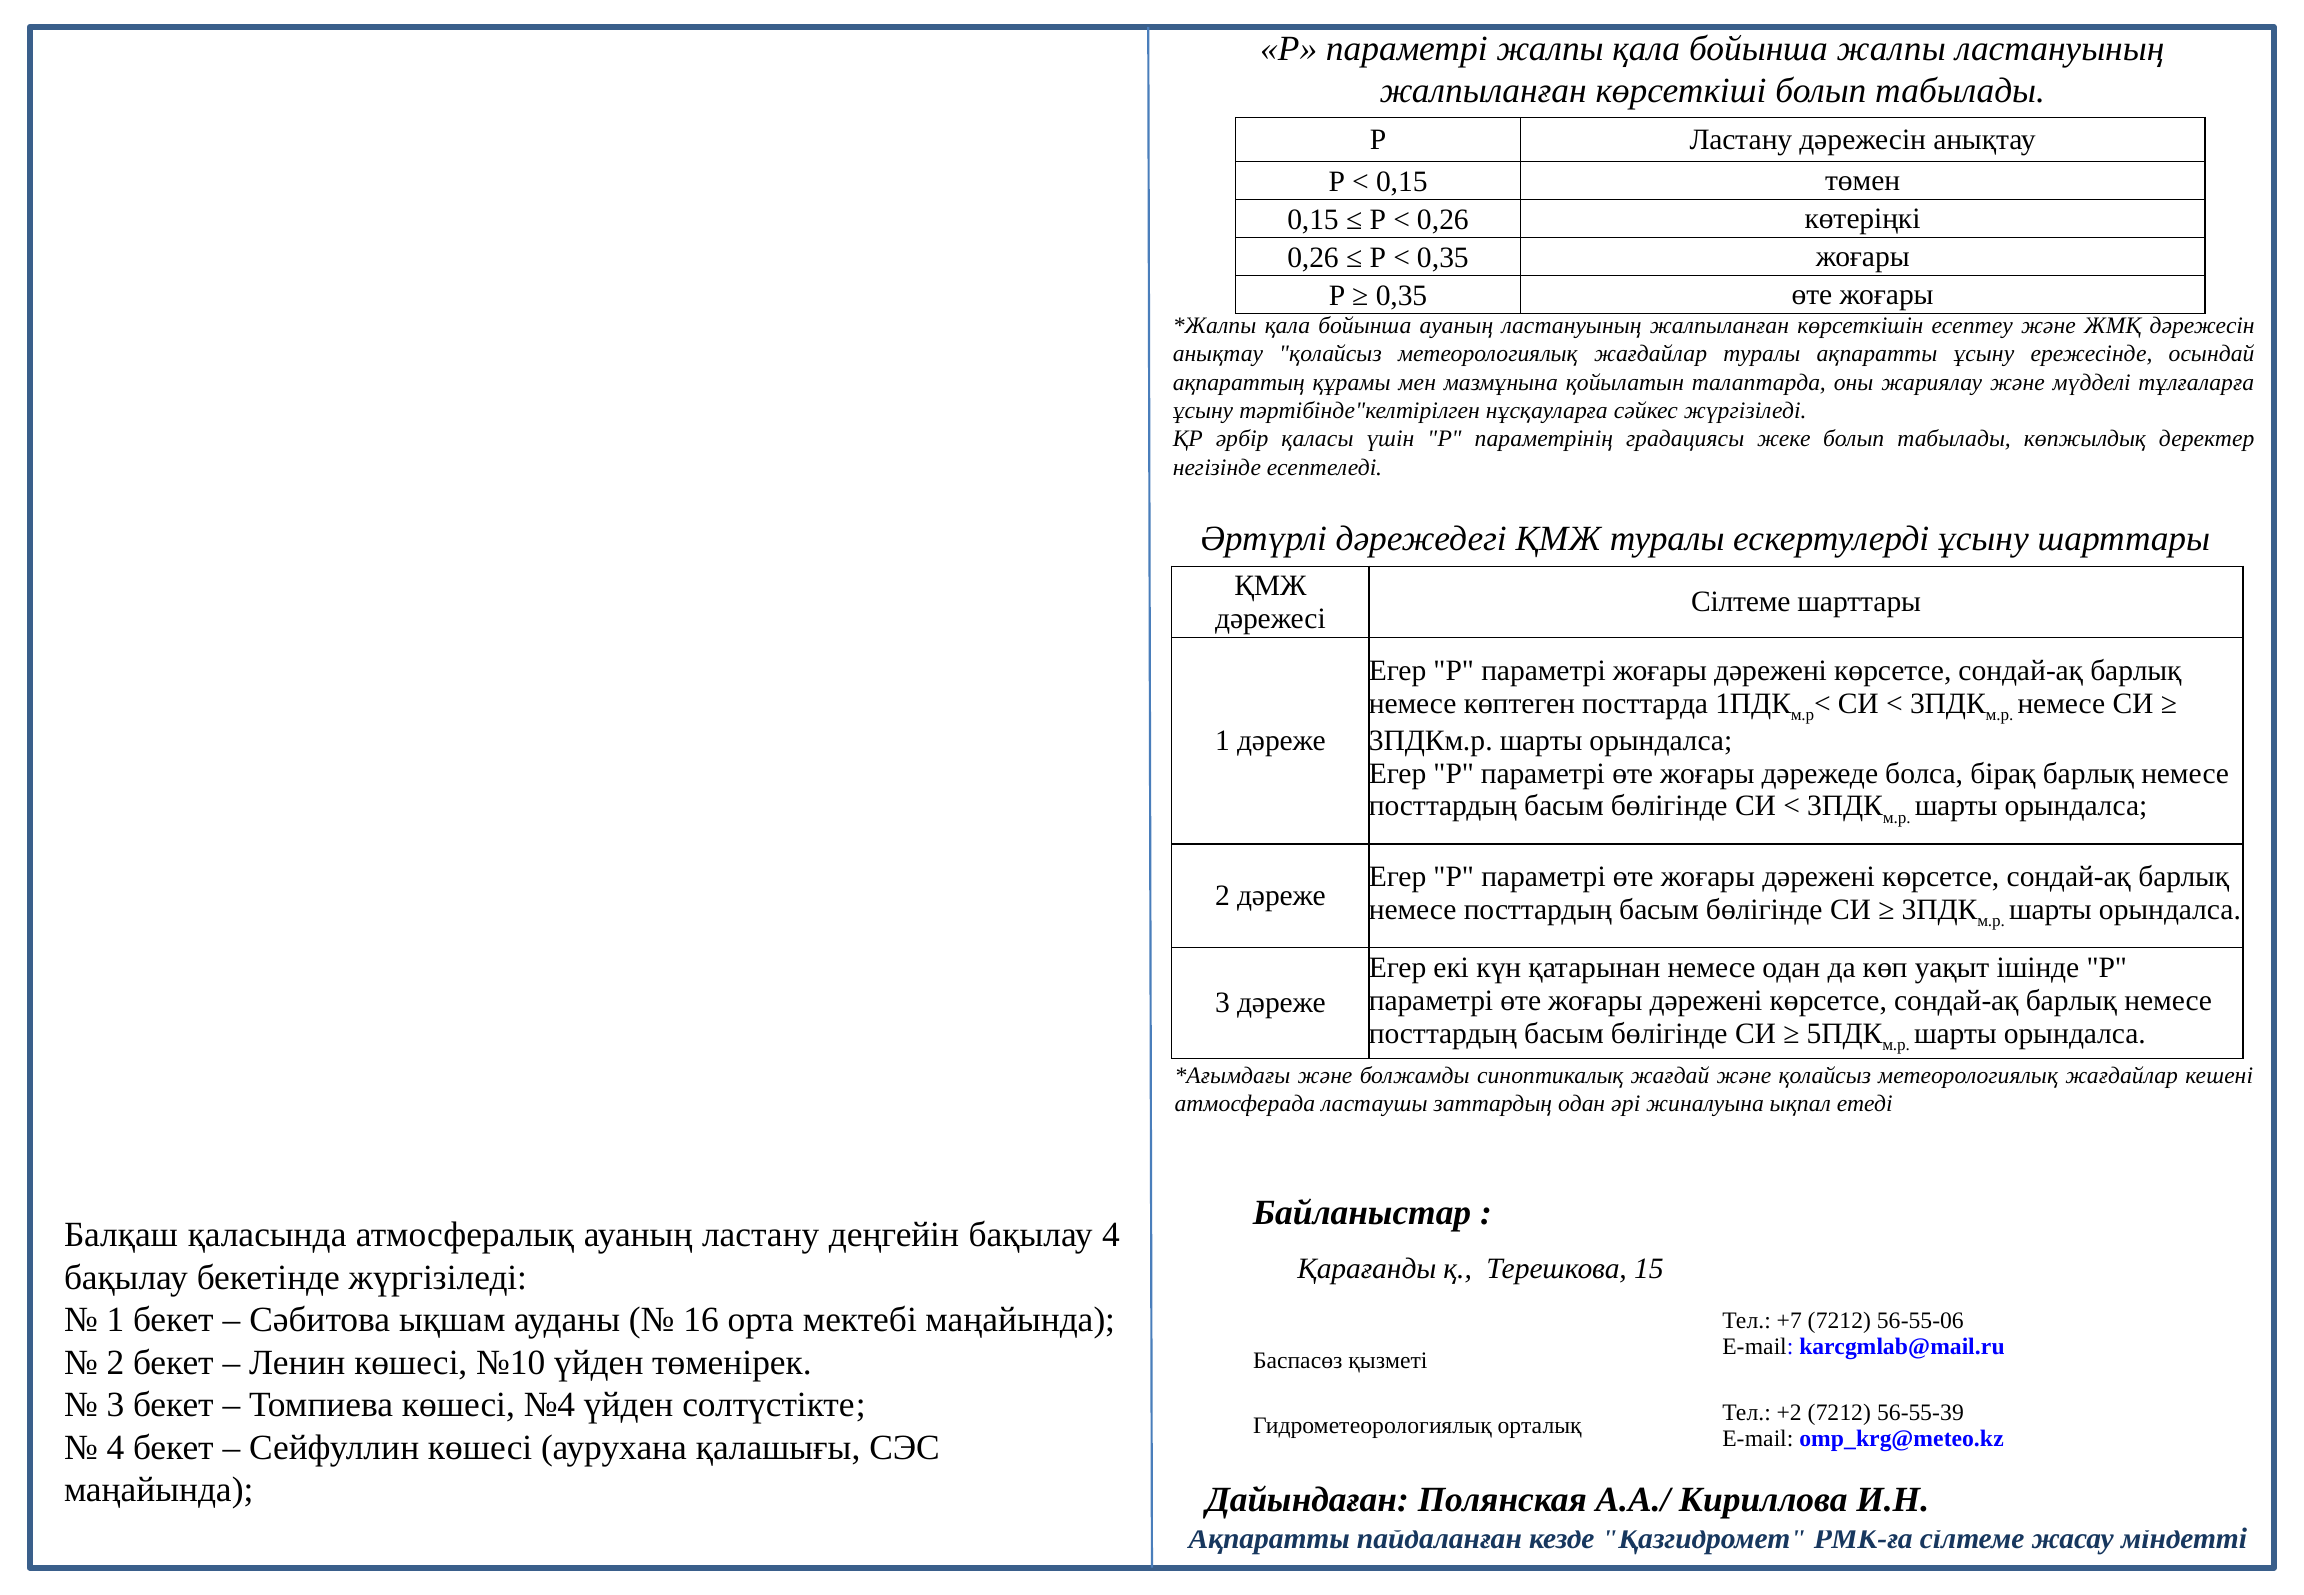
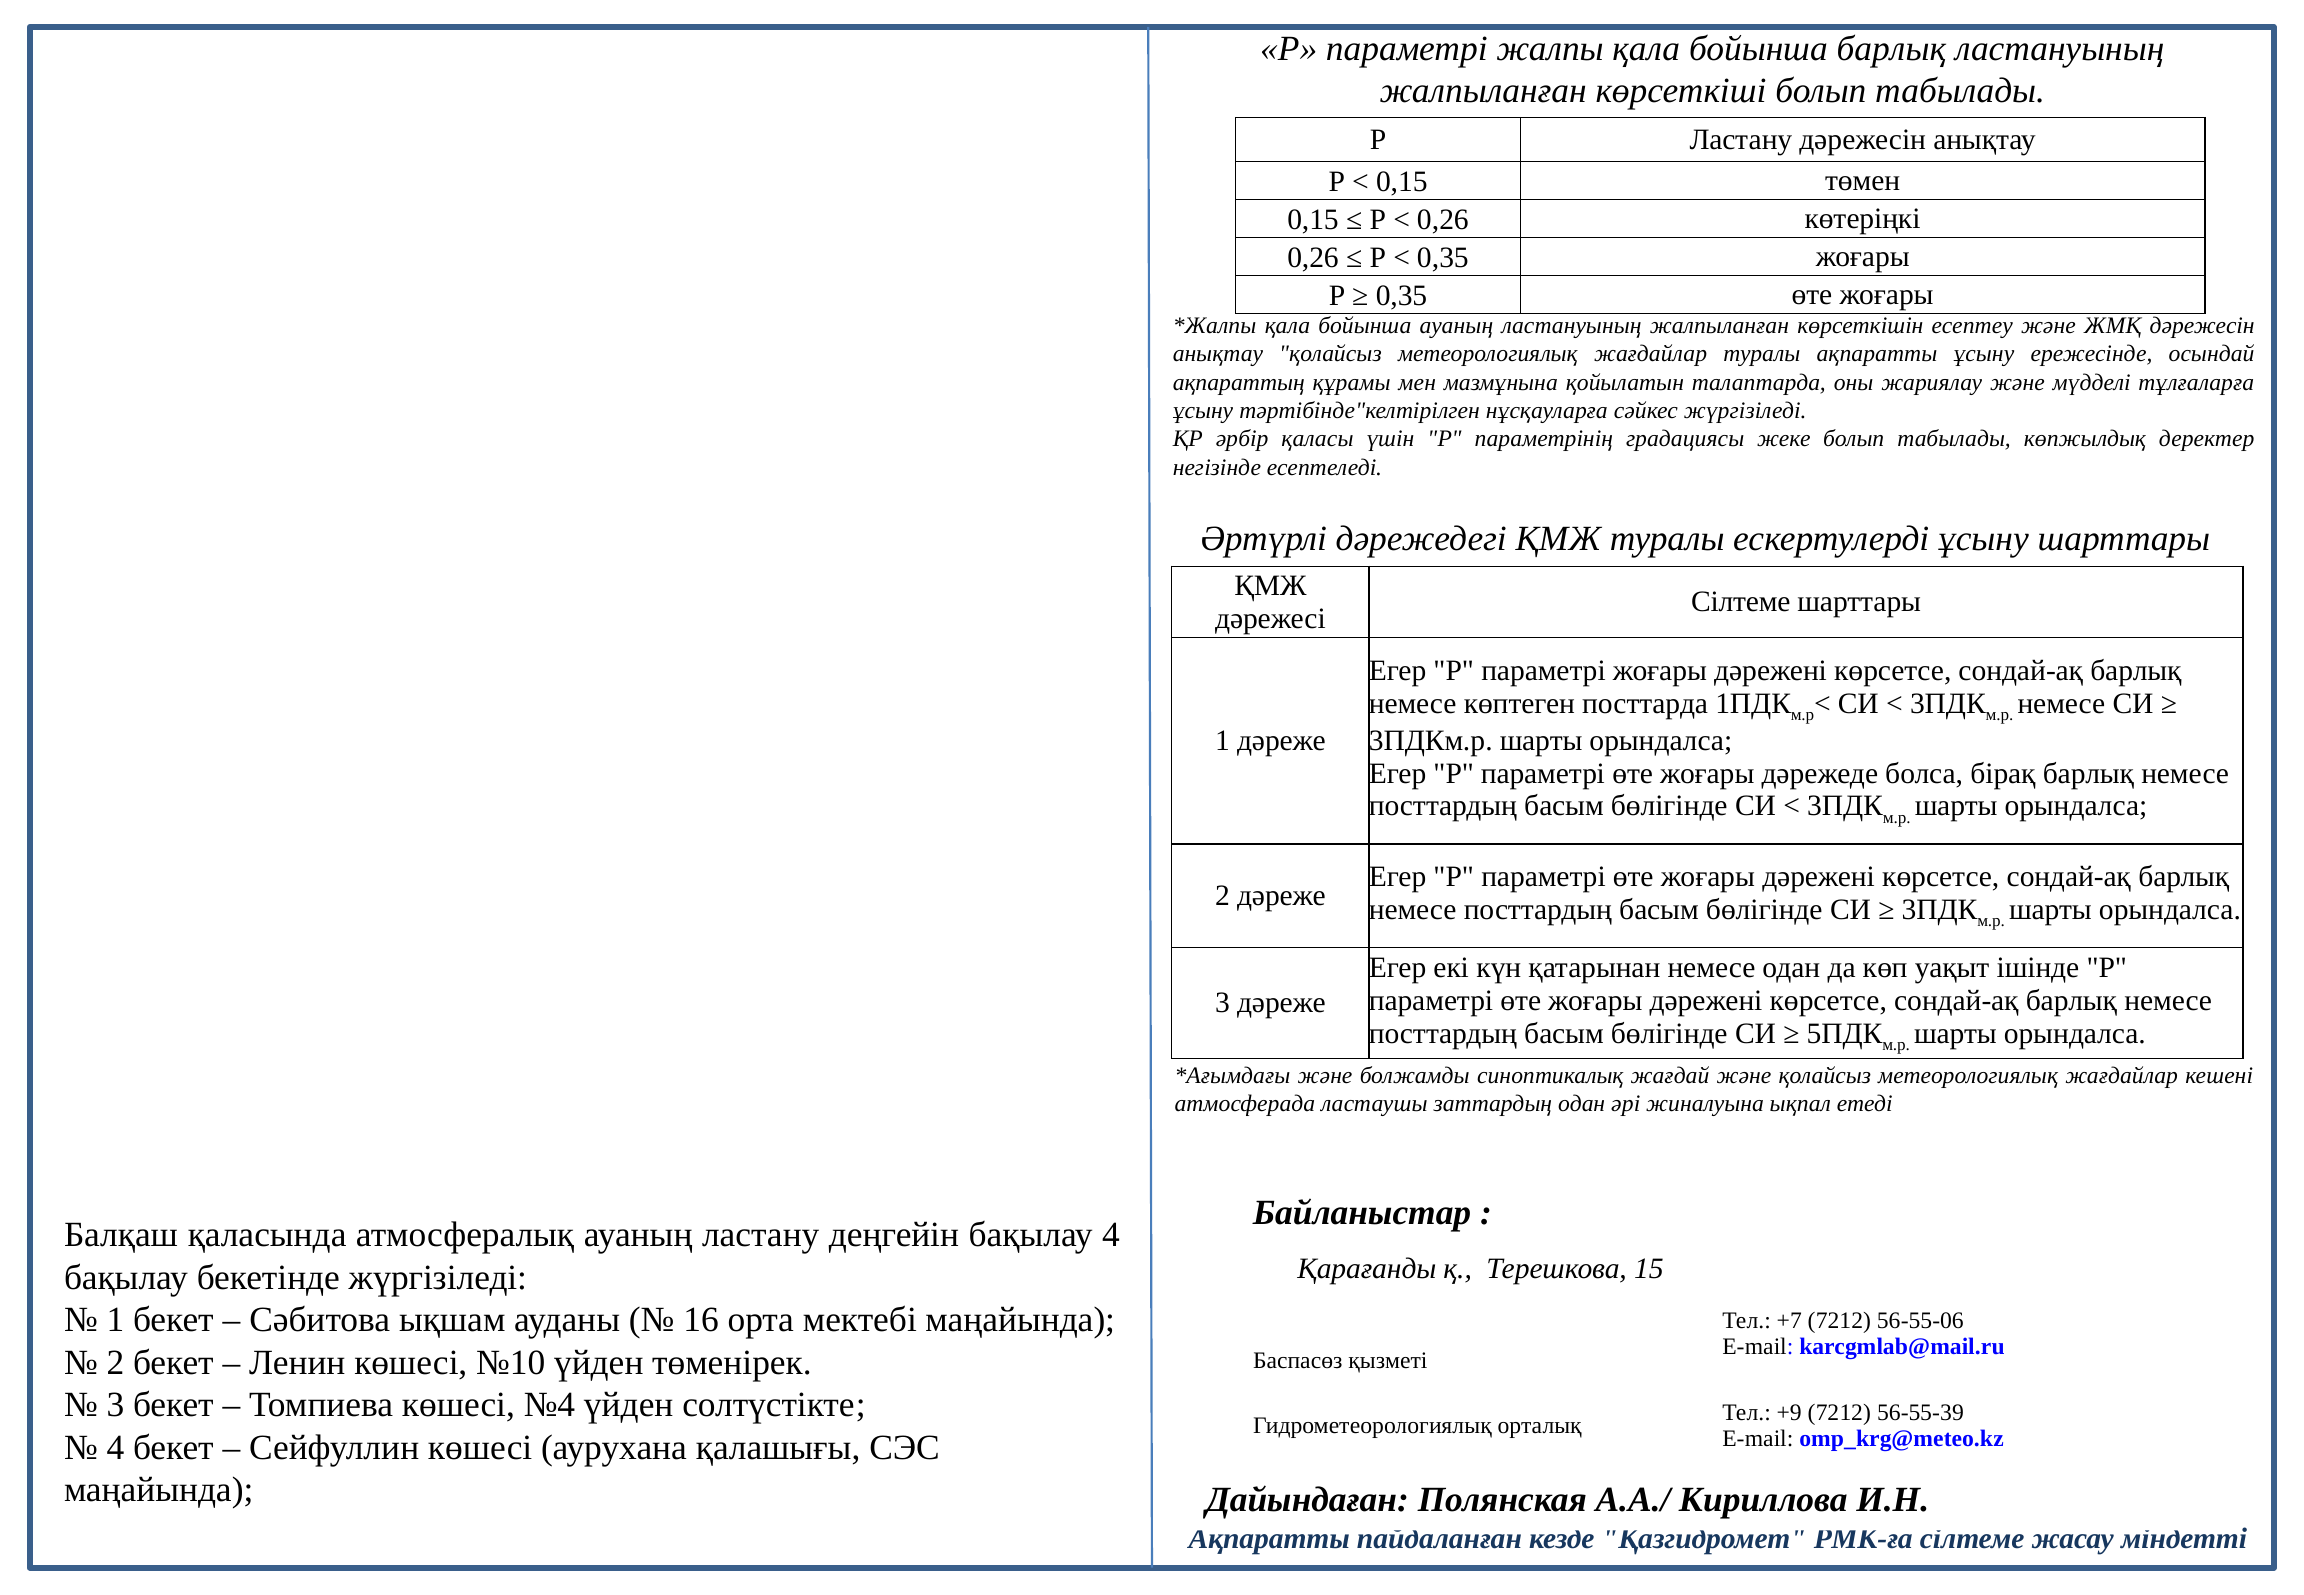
бойынша жалпы: жалпы -> барлық (1891, 49)
+2: +2 -> +9 (1789, 1413)
